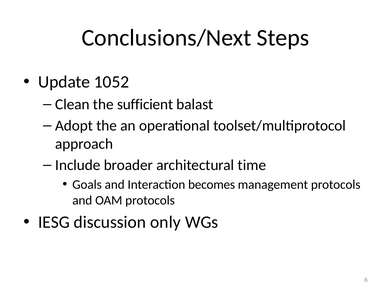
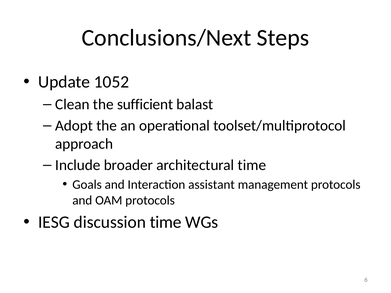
becomes: becomes -> assistant (212, 185)
discussion only: only -> time (166, 222)
